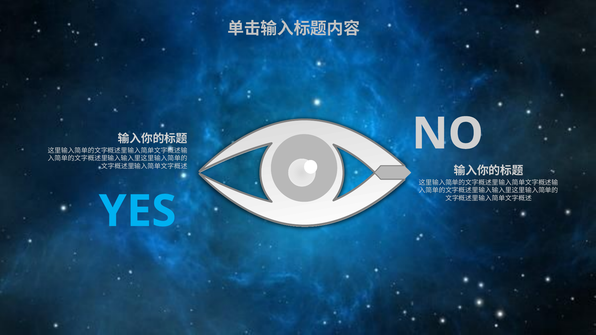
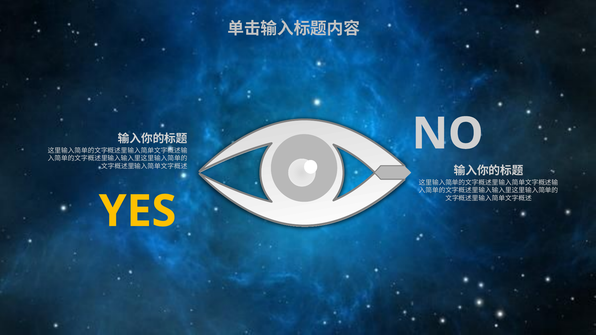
YES colour: light blue -> yellow (137, 211)
